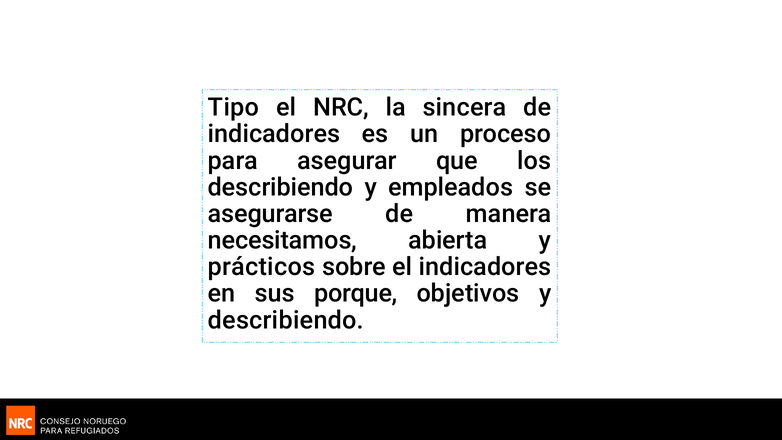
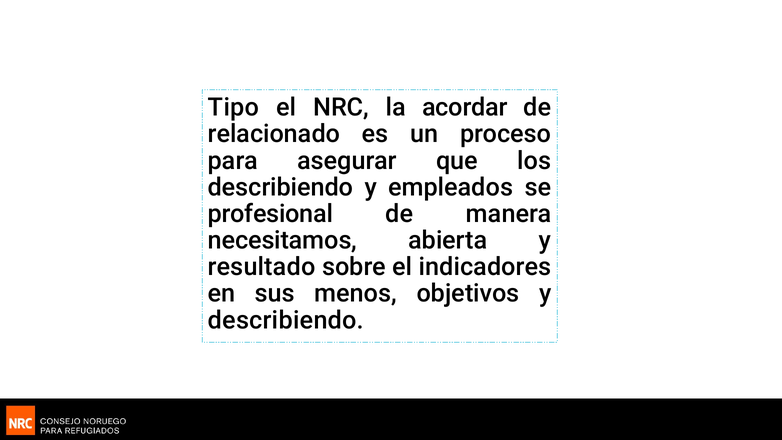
sincera: sincera -> acordar (465, 108)
indicadores: indicadores -> relacionado (274, 134)
asegurarse: asegurarse -> profesional (270, 214)
prácticos: prácticos -> resultado (262, 267)
porque: porque -> menos (356, 294)
